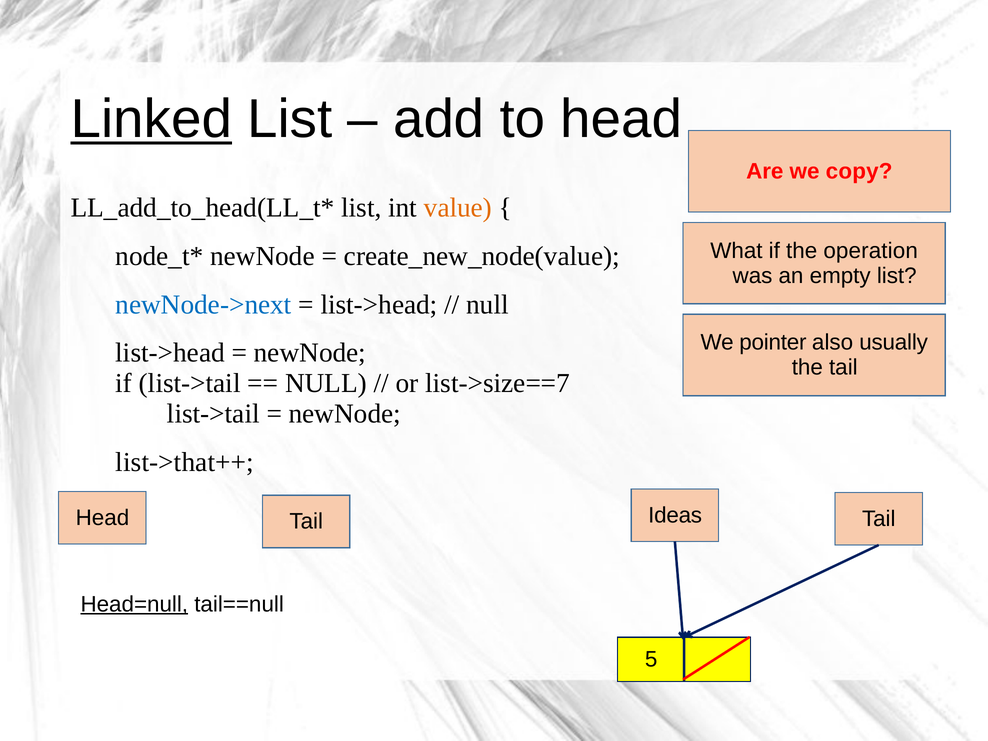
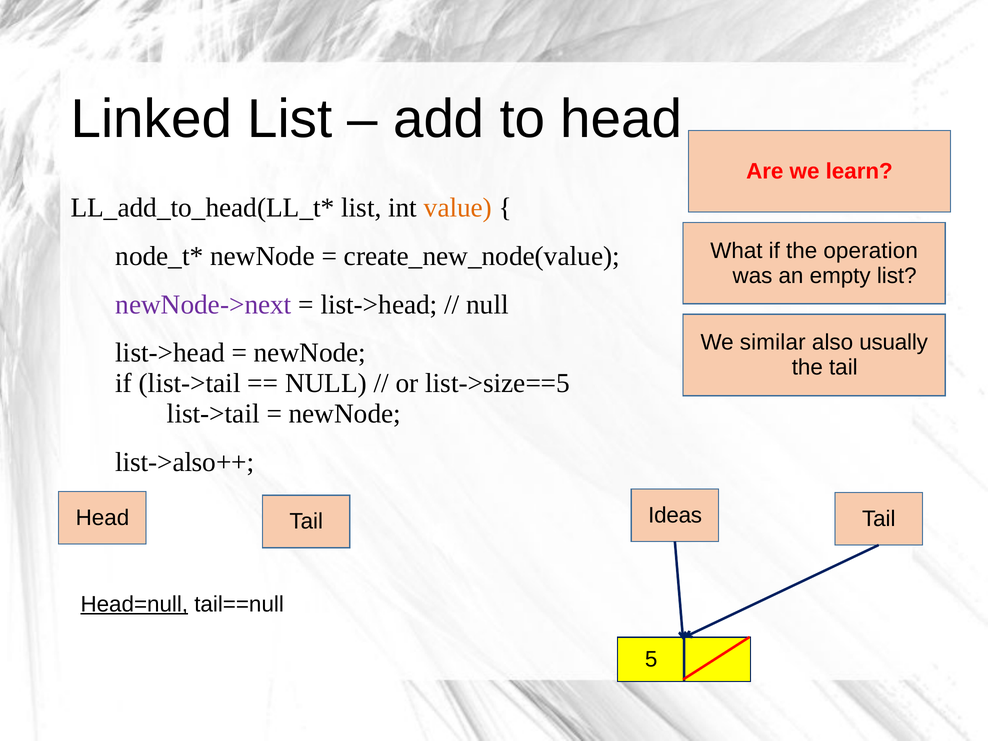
Linked underline: present -> none (151, 119)
copy: copy -> learn (859, 171)
newNode->next colour: blue -> purple (204, 304)
pointer: pointer -> similar (773, 343)
list->size==7: list->size==7 -> list->size==5 (498, 383)
list->that++: list->that++ -> list->also++ (185, 462)
